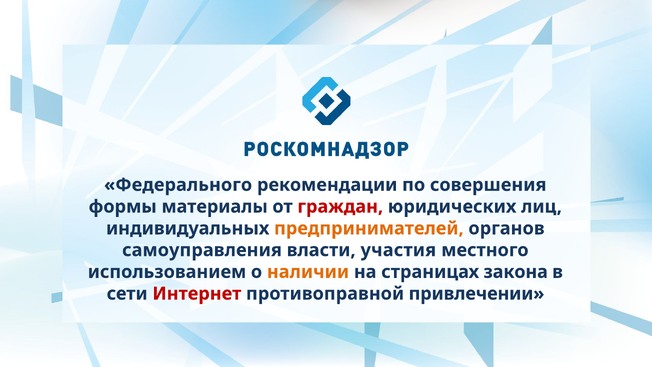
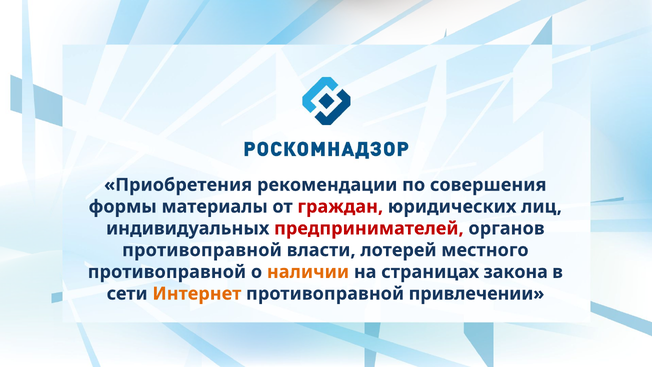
Федерального: Федерального -> Приобретения (178, 185)
предпринимателей colour: orange -> red (369, 228)
самоуправления: самоуправления -> противоправной (202, 250)
участия: участия -> лотерей (398, 250)
использованием: использованием -> противоправной (167, 272)
Интернет colour: red -> orange (197, 293)
